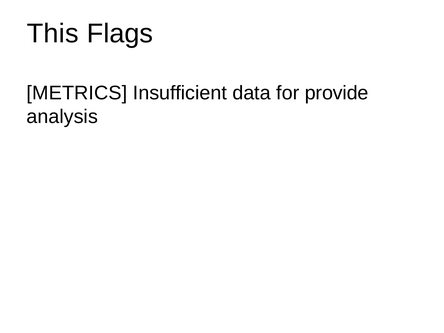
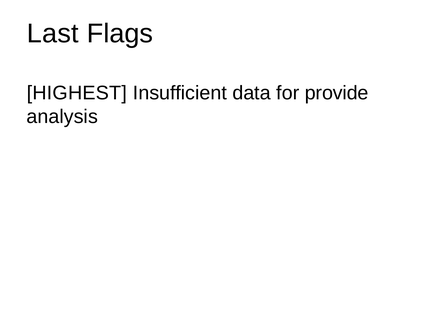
This: This -> Last (53, 34)
METRICS: METRICS -> HIGHEST (77, 93)
